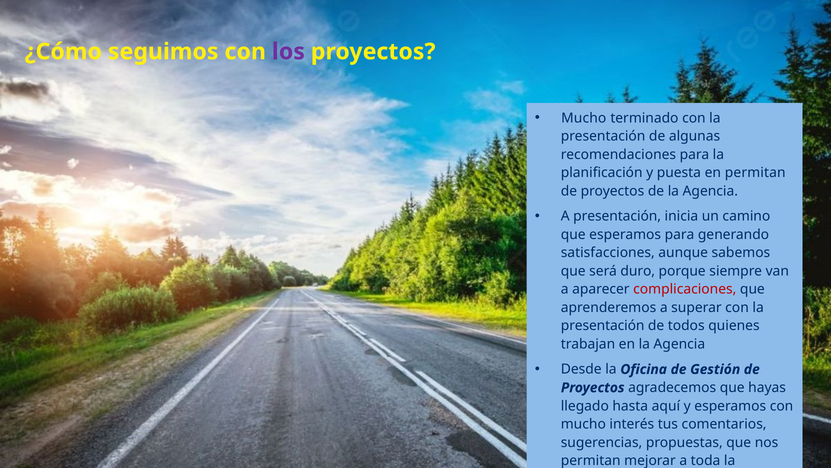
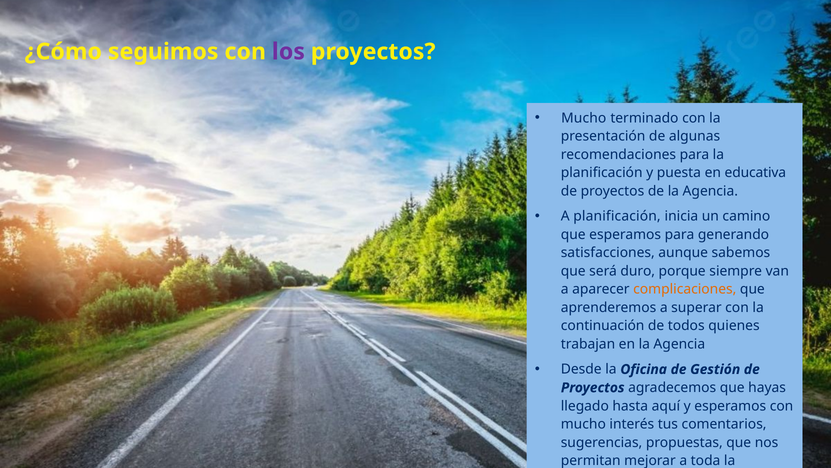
en permitan: permitan -> educativa (755, 173)
A presentación: presentación -> planificación (617, 216)
complicaciones colour: red -> orange (685, 289)
presentación: presentación -> continuación (603, 326)
